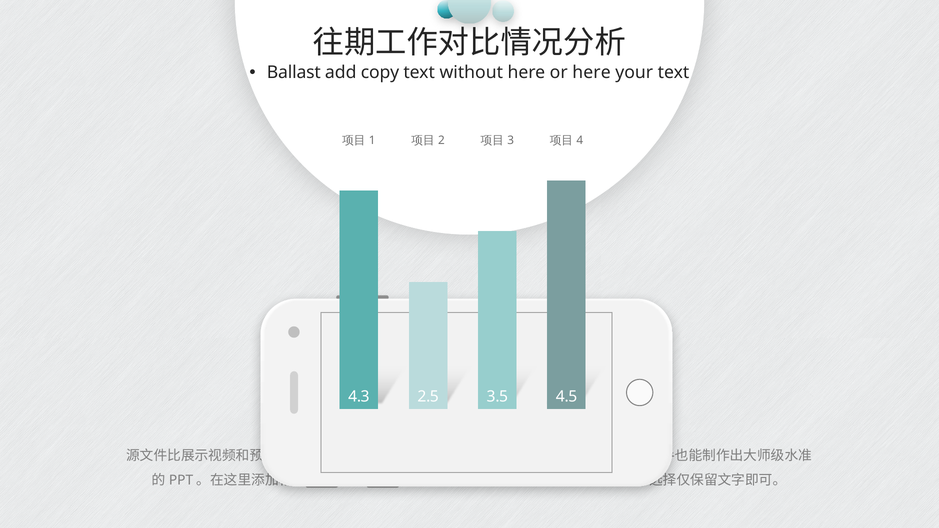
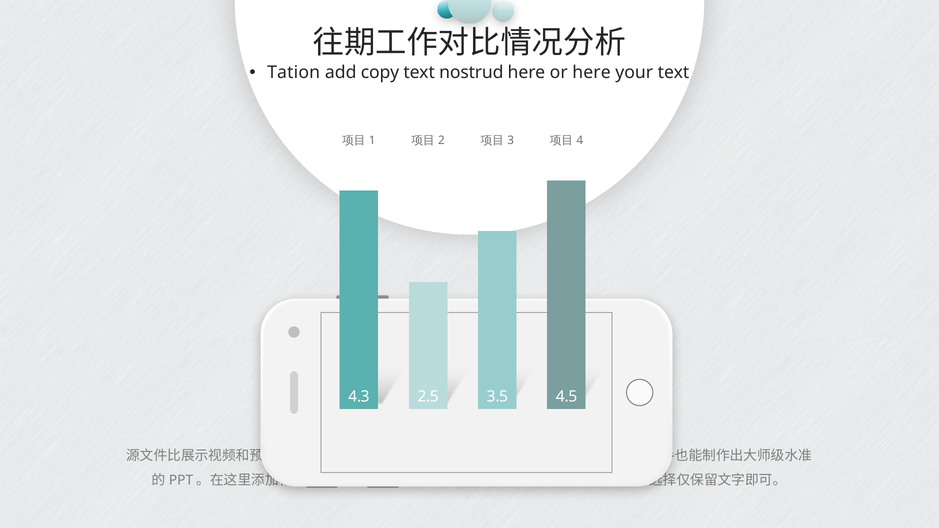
Ballast: Ballast -> Tation (294, 72)
without: without -> nostrud (471, 72)
